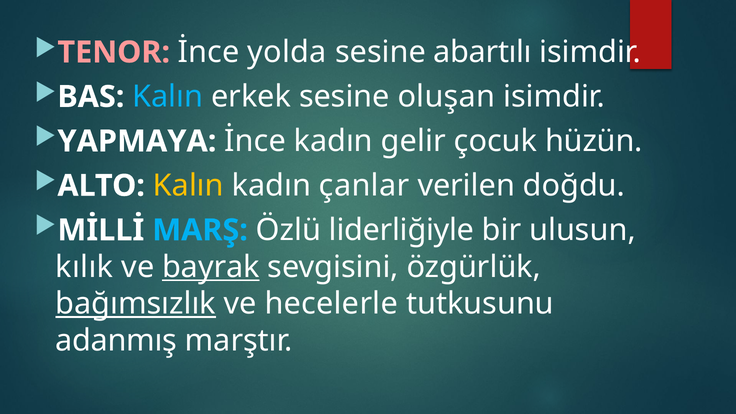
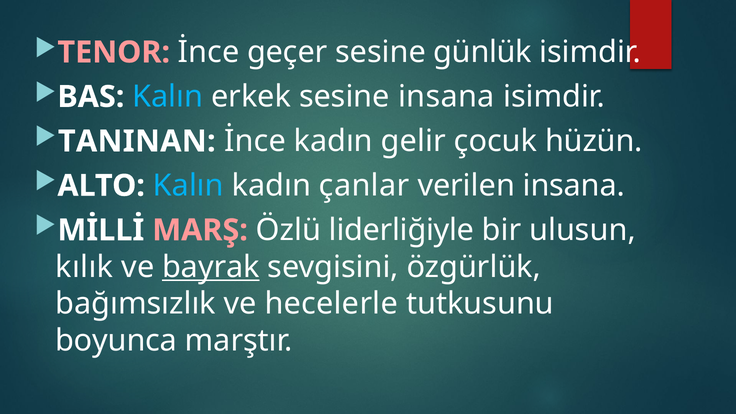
yolda: yolda -> geçer (287, 52)
abartılı: abartılı -> günlük (483, 52)
sesine oluşan: oluşan -> insana (446, 97)
YAPMAYA: YAPMAYA -> TANINAN (137, 141)
Kalın colour: yellow -> light blue (188, 186)
verilen doğdu: doğdu -> insana (574, 186)
MARŞ colour: light blue -> pink (200, 230)
bağımsızlık underline: present -> none (136, 304)
adanmış: adanmış -> boyunca (116, 341)
